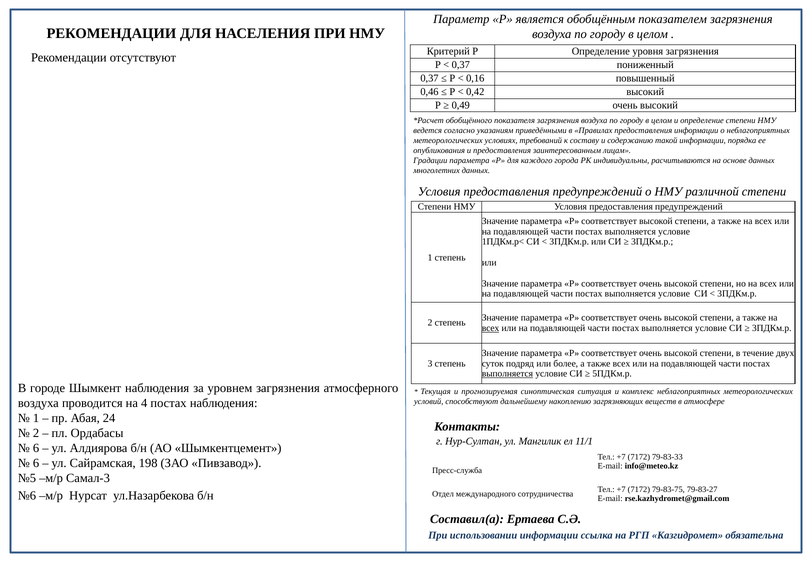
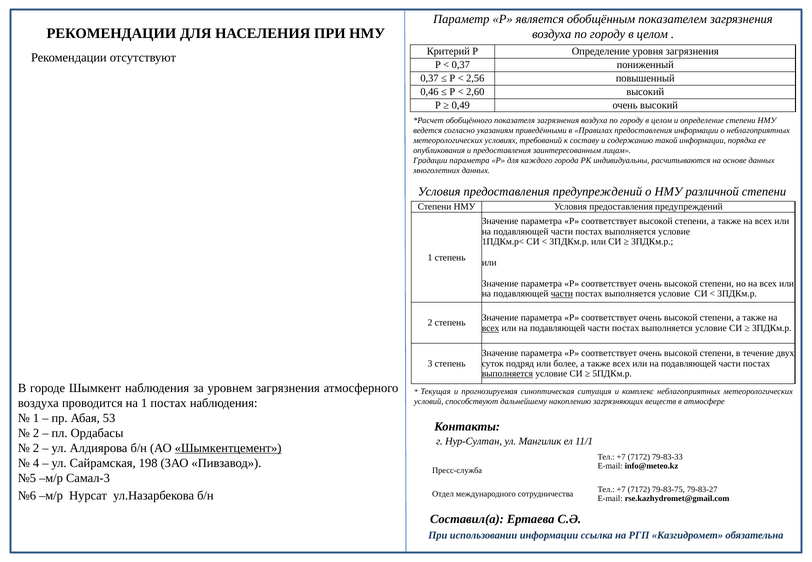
0,16: 0,16 -> 2,56 (475, 78)
0,42: 0,42 -> 2,60 (475, 92)
части underline: none -> present (562, 294)
на 4: 4 -> 1 (144, 403)
24: 24 -> 53 (109, 418)
6: 6 -> 2 (36, 448)
Шымкентцемент underline: none -> present (228, 448)
6: 6 -> 4 (36, 463)
